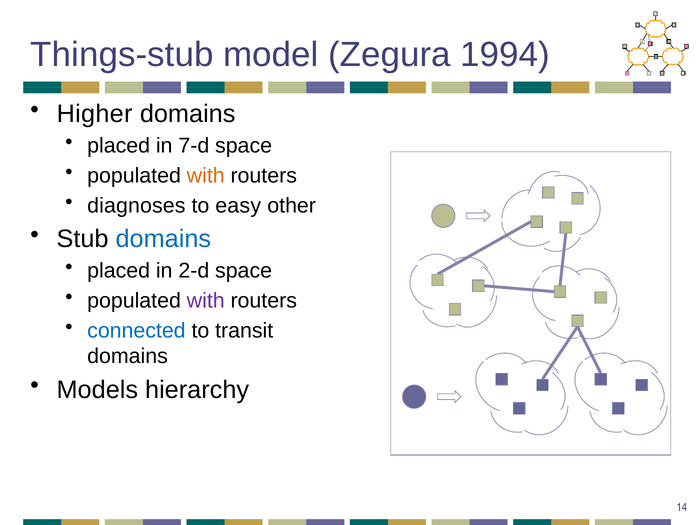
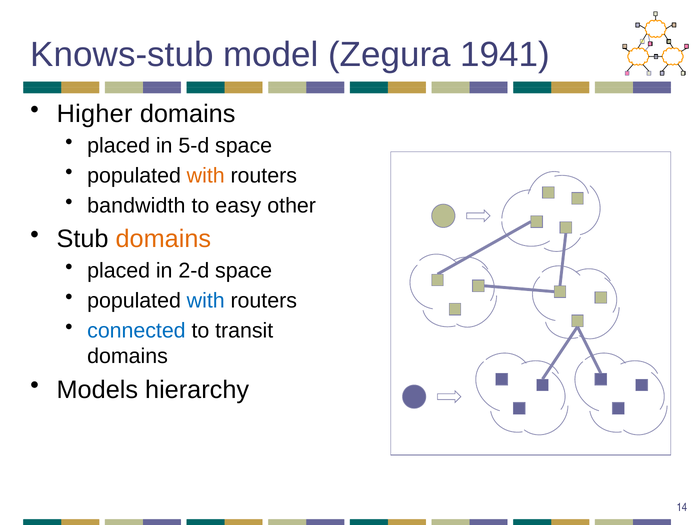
Things-stub: Things-stub -> Knows-stub (122, 55)
1994: 1994 -> 1941 (505, 55)
7-d: 7-d -> 5-d (194, 146)
diagnoses: diagnoses -> bandwidth (136, 206)
domains colour: blue -> orange (163, 239)
with colour: purple -> blue (206, 301)
